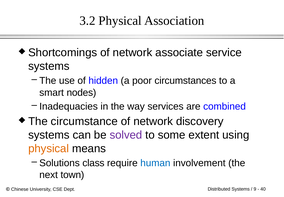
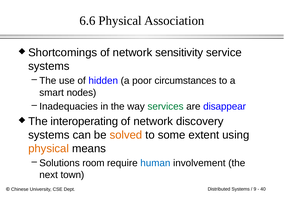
3.2: 3.2 -> 6.6 (87, 21)
associate: associate -> sensitivity (179, 53)
services colour: black -> green (166, 106)
combined: combined -> disappear (225, 106)
circumstance: circumstance -> interoperating (84, 121)
solved colour: purple -> orange (126, 135)
class: class -> room (93, 163)
